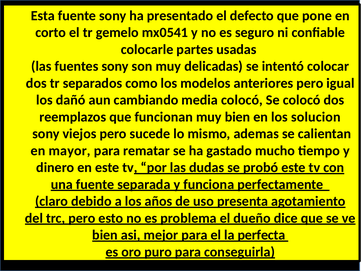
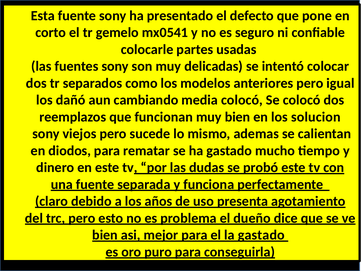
mayor: mayor -> diodos (70, 151)
la perfecta: perfecta -> gastado (261, 235)
